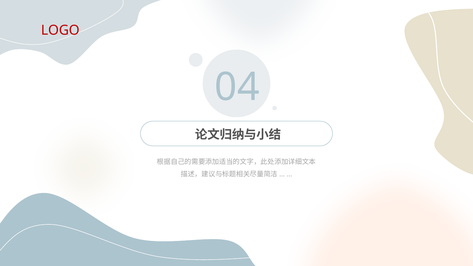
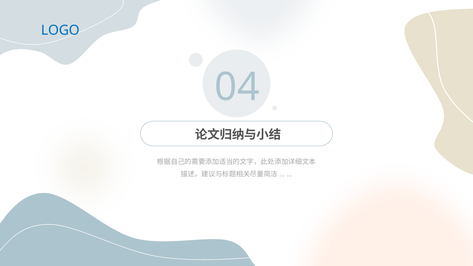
LOGO colour: red -> blue (60, 30)
